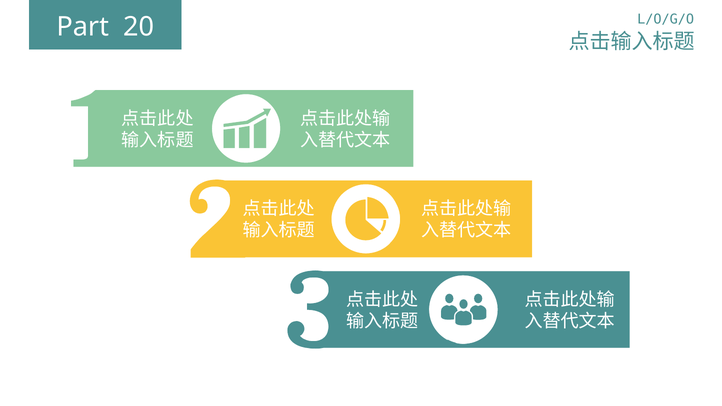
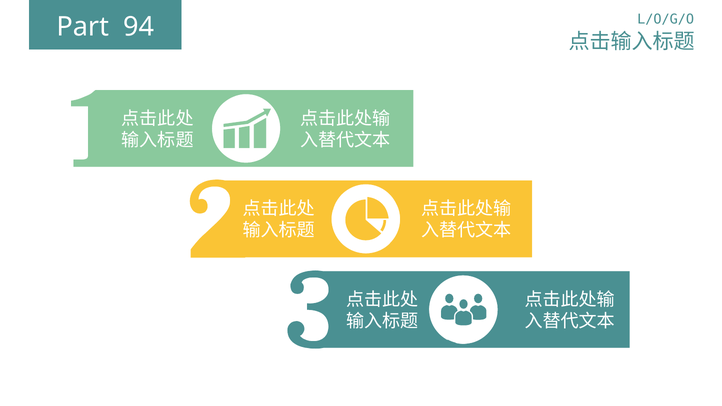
20: 20 -> 94 (139, 27)
